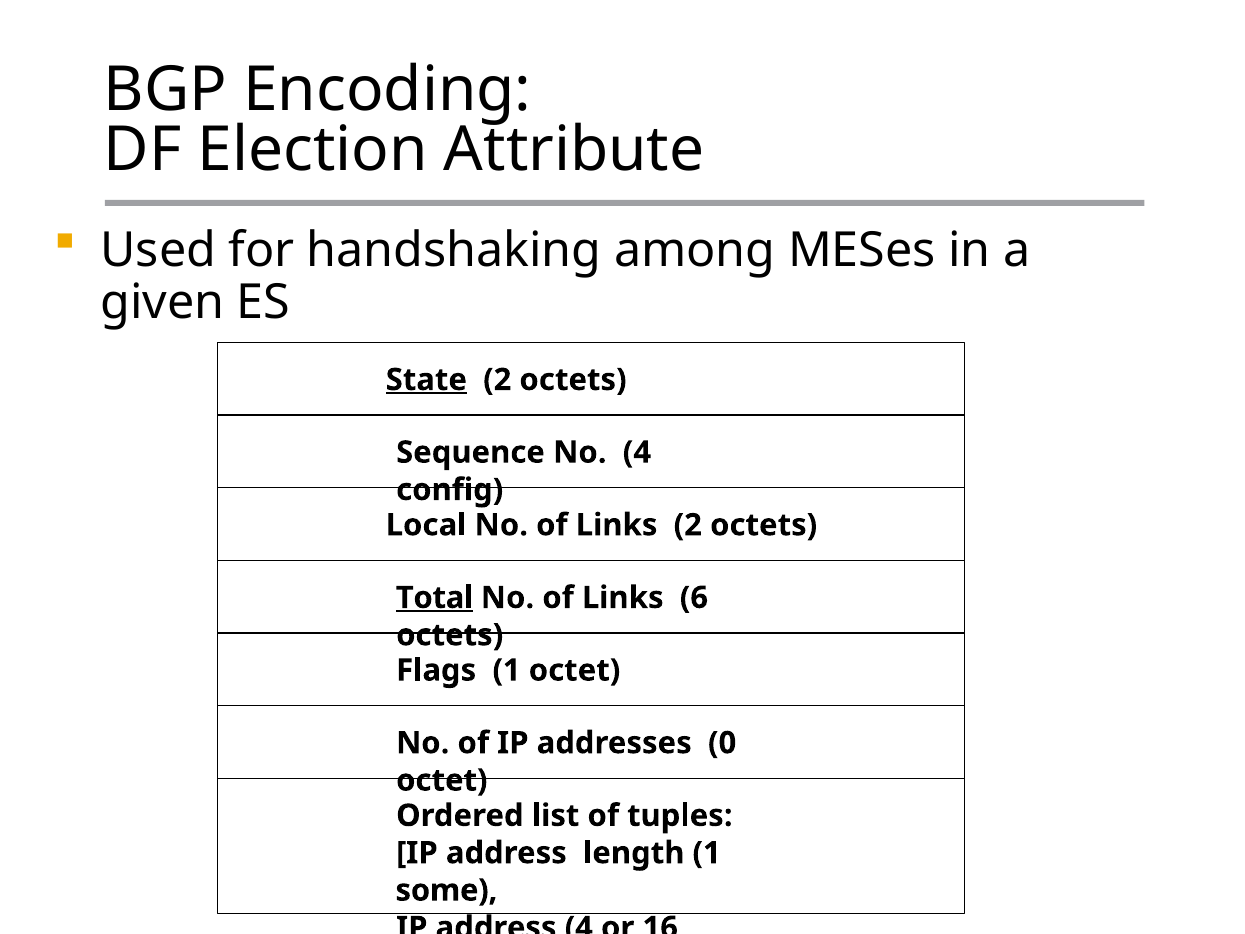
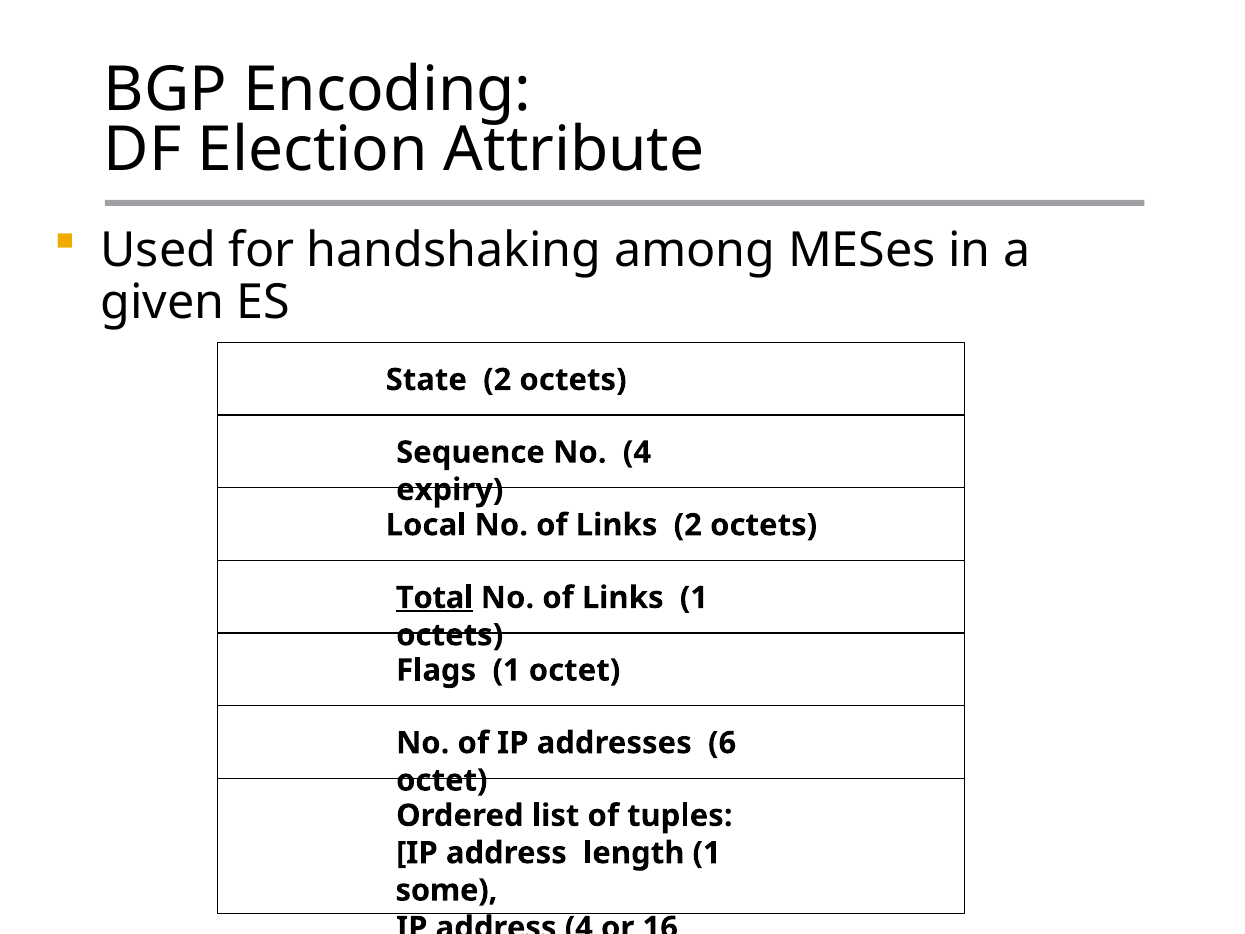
State underline: present -> none (426, 380)
config: config -> expiry (450, 490)
Links 6: 6 -> 1 (694, 598)
0: 0 -> 6 (722, 743)
